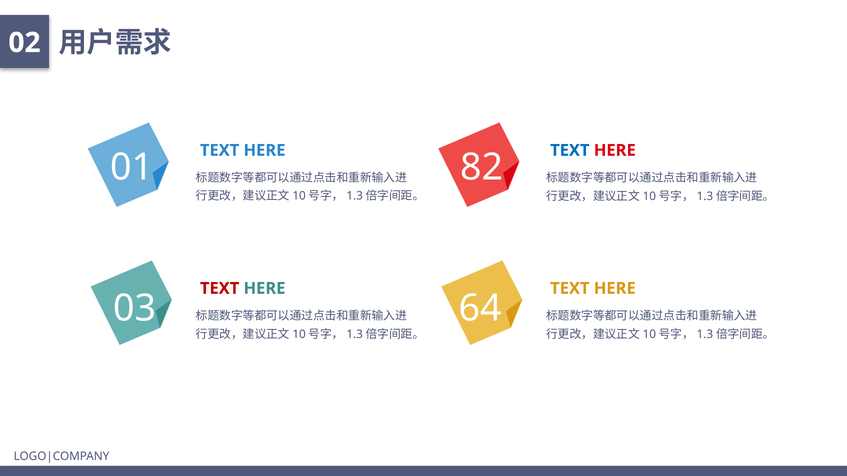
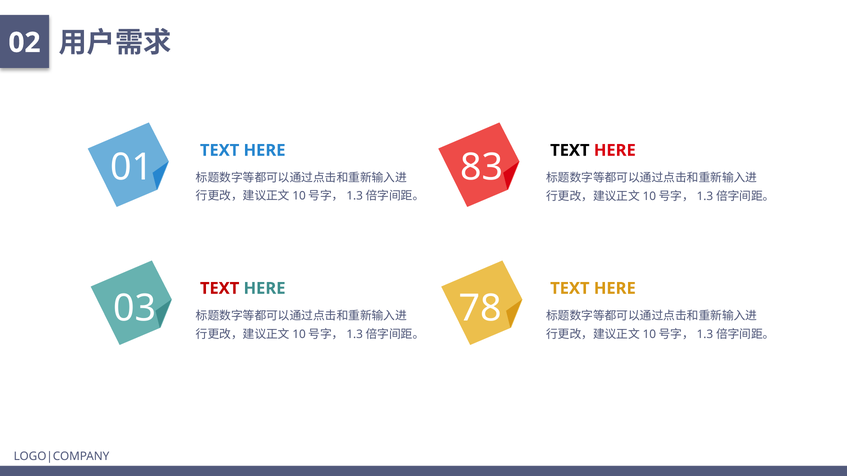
TEXT colour: blue -> black (570, 150)
82: 82 -> 83 (482, 168)
64: 64 -> 78 (480, 309)
